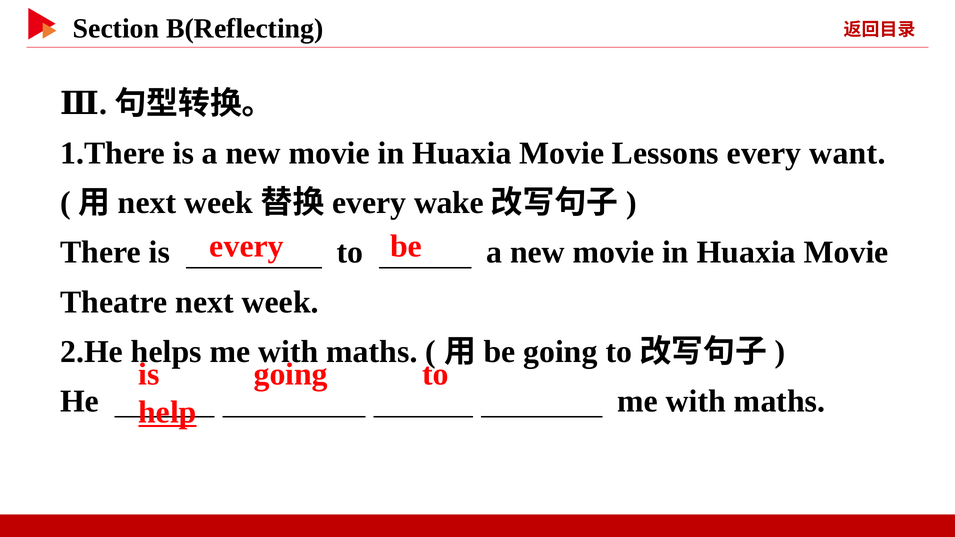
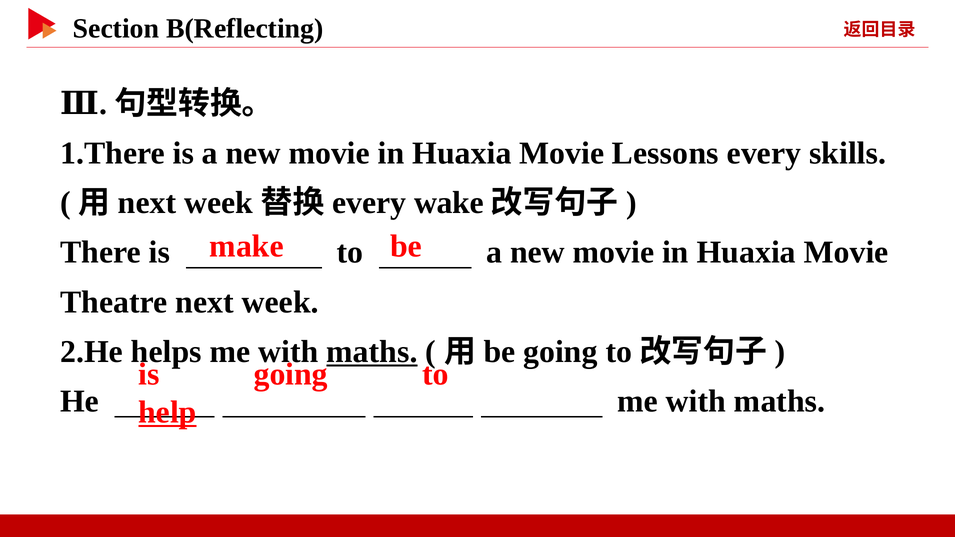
want: want -> skills (848, 153)
every: every -> make (247, 247)
maths underline: none -> present (372, 352)
